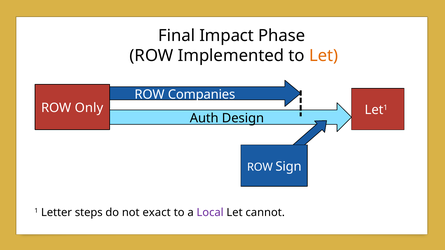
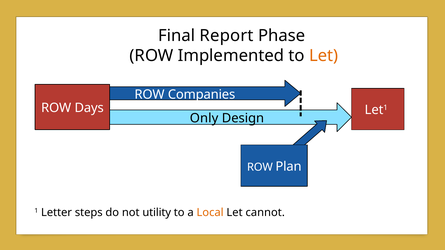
Impact: Impact -> Report (227, 36)
Only: Only -> Days (89, 108)
Auth: Auth -> Only (204, 118)
Sign: Sign -> Plan (289, 167)
exact: exact -> utility (157, 213)
Local colour: purple -> orange (210, 213)
